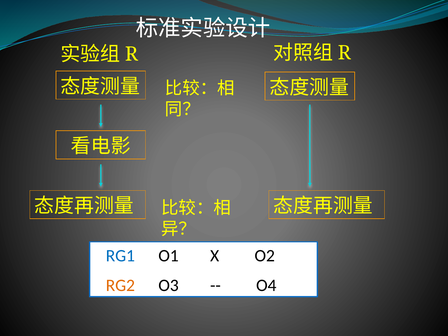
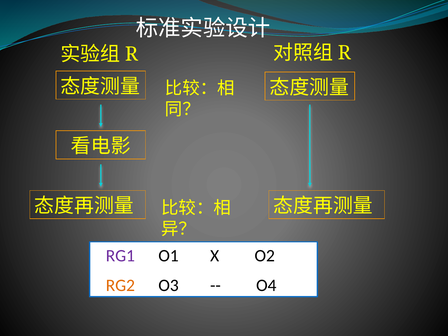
RG1 colour: blue -> purple (120, 256)
